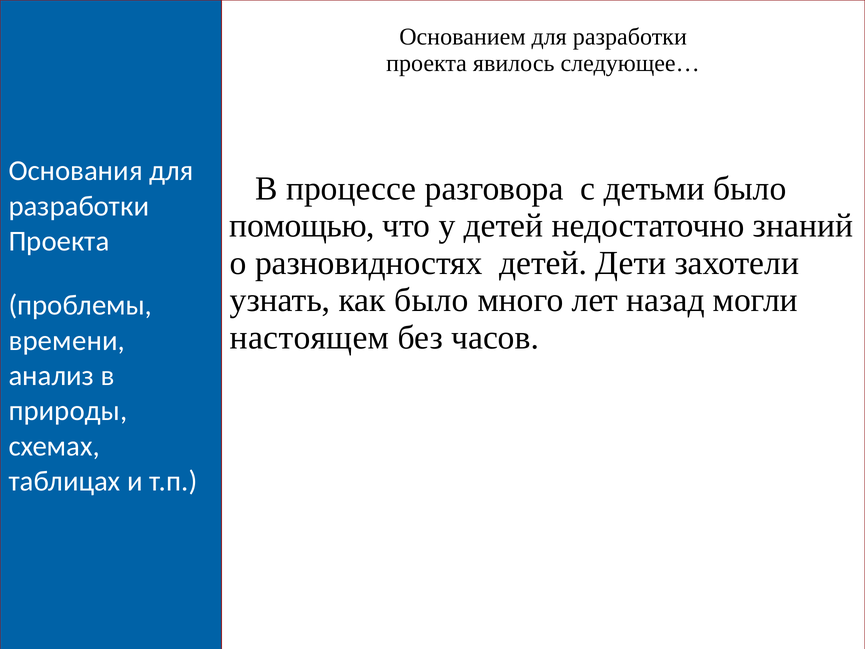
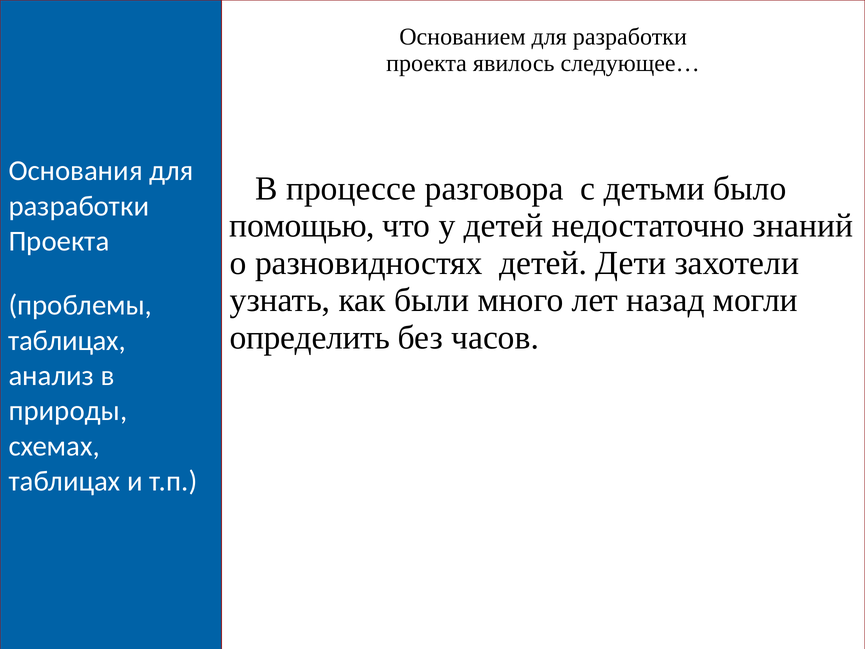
как было: было -> были (432, 300)
настоящем: настоящем -> определить (310, 337)
времени: времени -> таблицах (67, 340)
